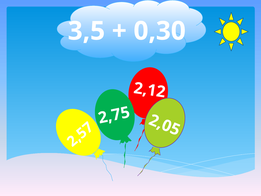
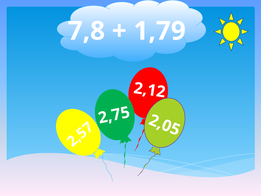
3,5: 3,5 -> 7,8 (86, 31)
0,30: 0,30 -> 1,79 (160, 31)
